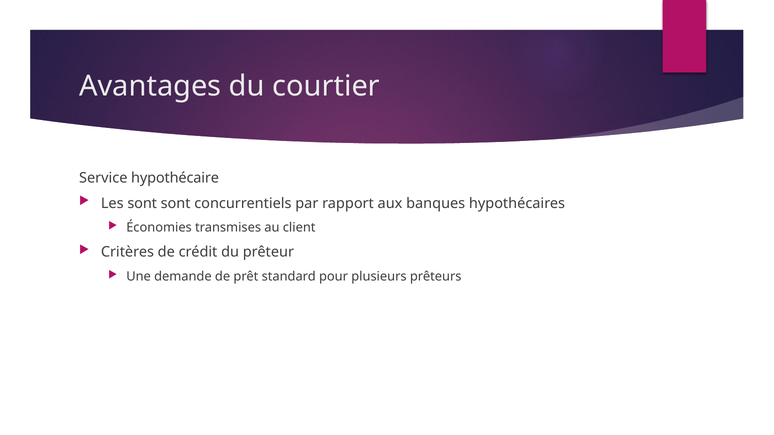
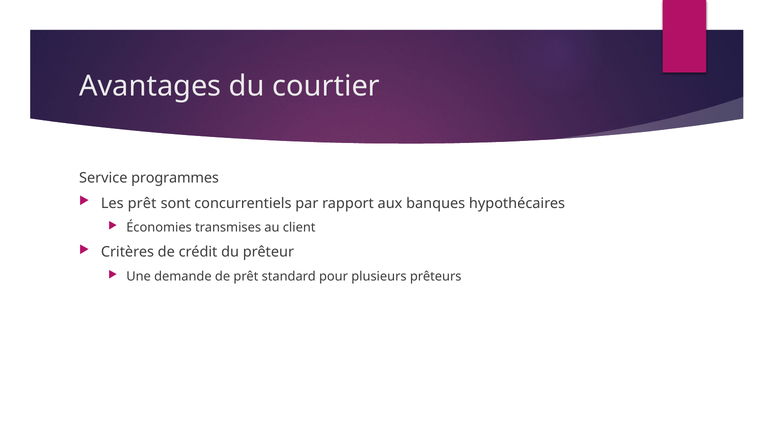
hypothécaire: hypothécaire -> programmes (175, 178)
Les sont: sont -> prêt (142, 203)
